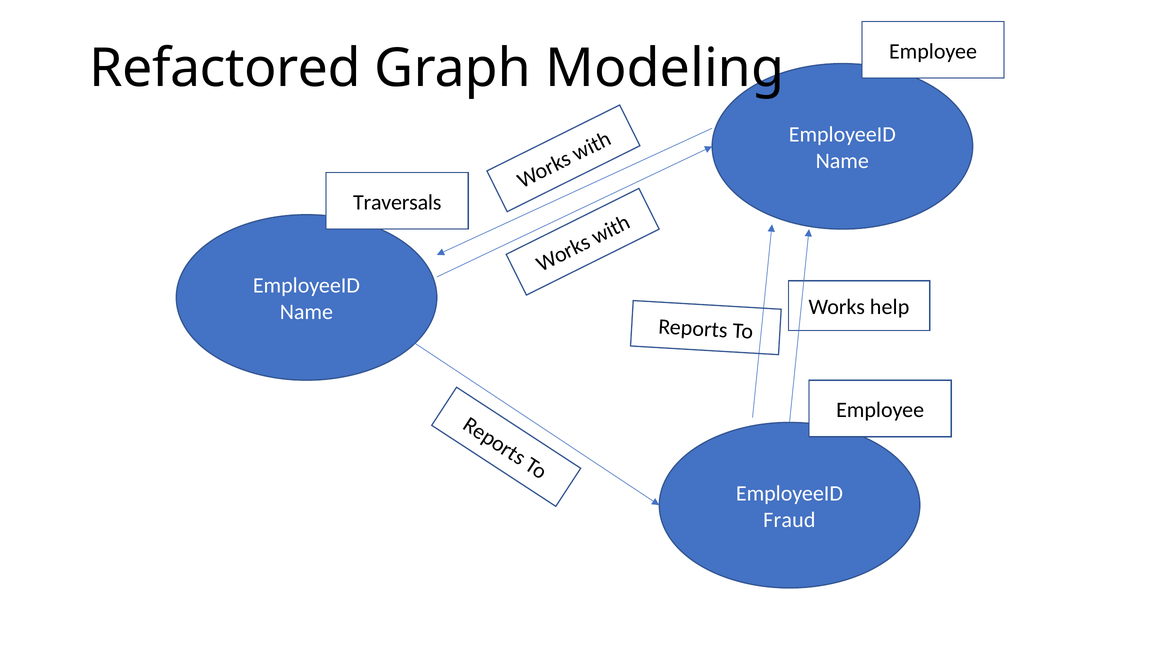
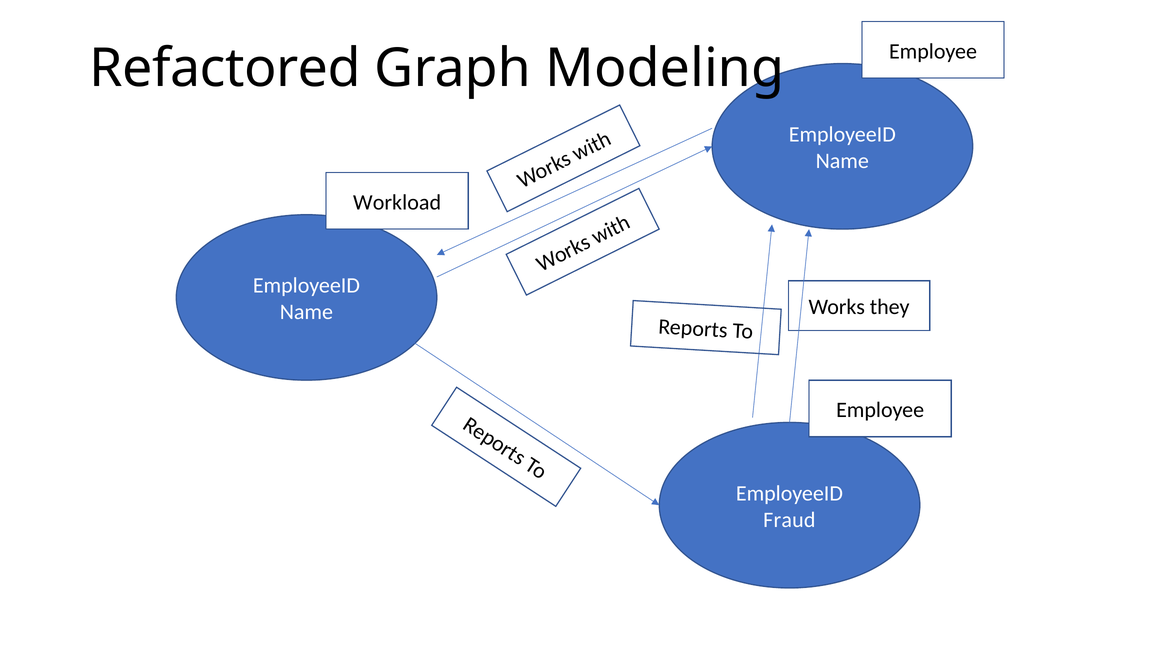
Traversals: Traversals -> Workload (397, 202)
help: help -> they (890, 307)
